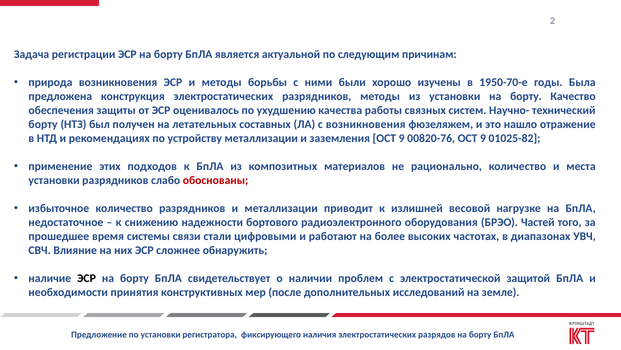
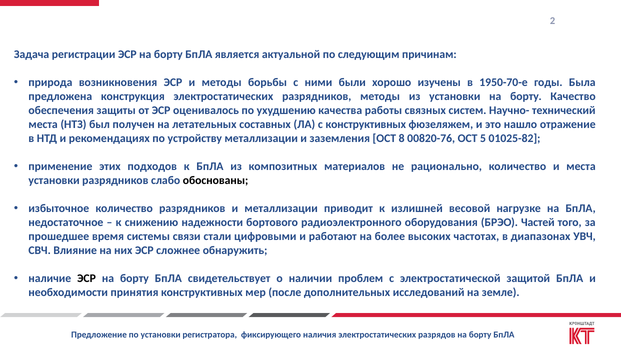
борту: борту -> места (43, 124)
с возникновения: возникновения -> конструктивных (366, 124)
заземления ОСТ 9: 9 -> 8 (402, 138)
00820-76 ОСТ 9: 9 -> 5 (483, 138)
обоснованы colour: red -> black (216, 180)
